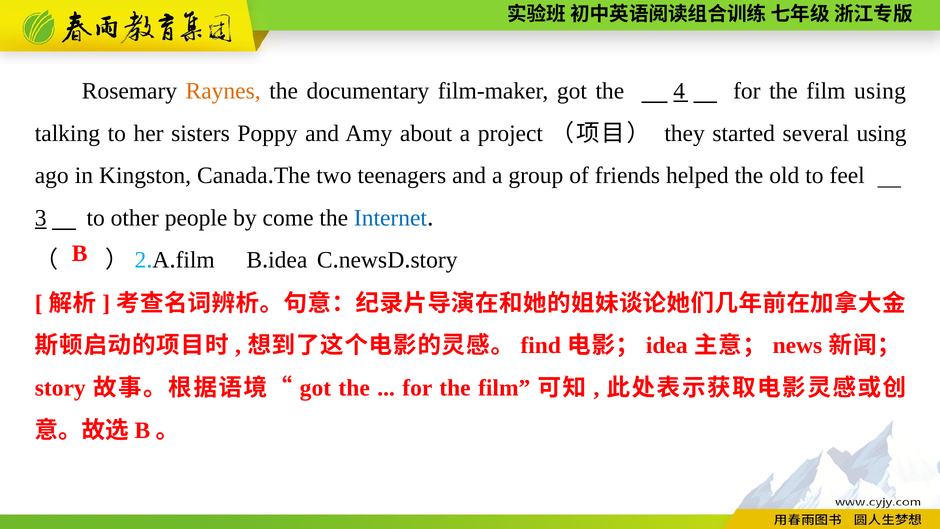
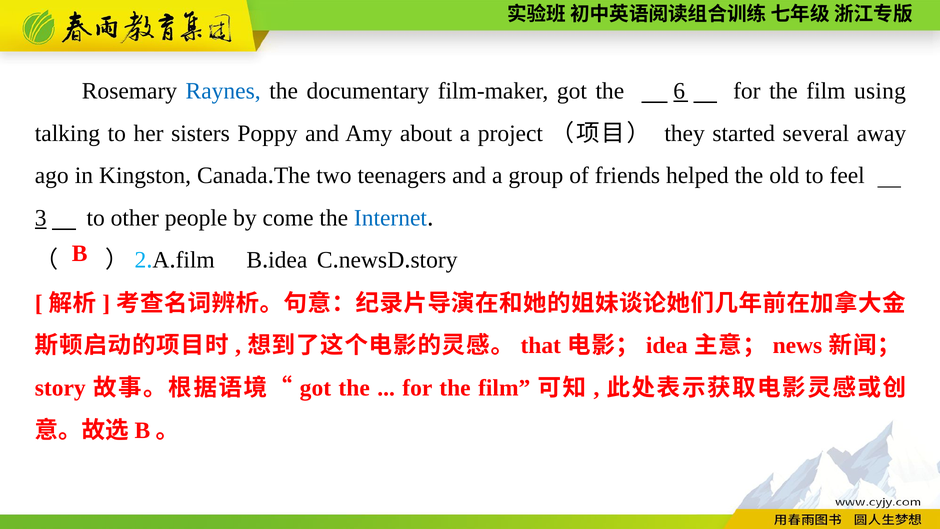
Raynes colour: orange -> blue (223, 91)
4: 4 -> 6 (679, 91)
several using: using -> away (881, 133)
find: find -> that (541, 346)
